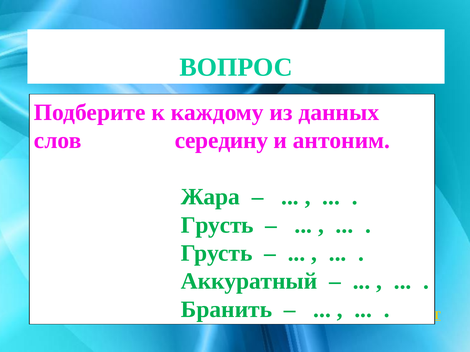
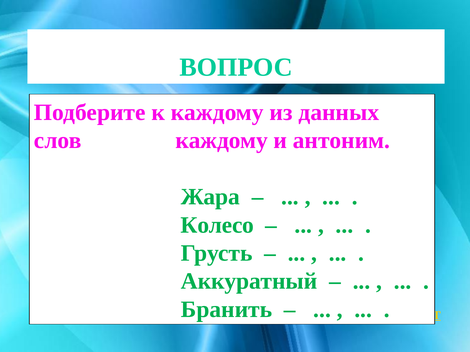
слов середину: середину -> каждому (222, 141)
Грусть: Грусть -> Колесо (217, 225)
